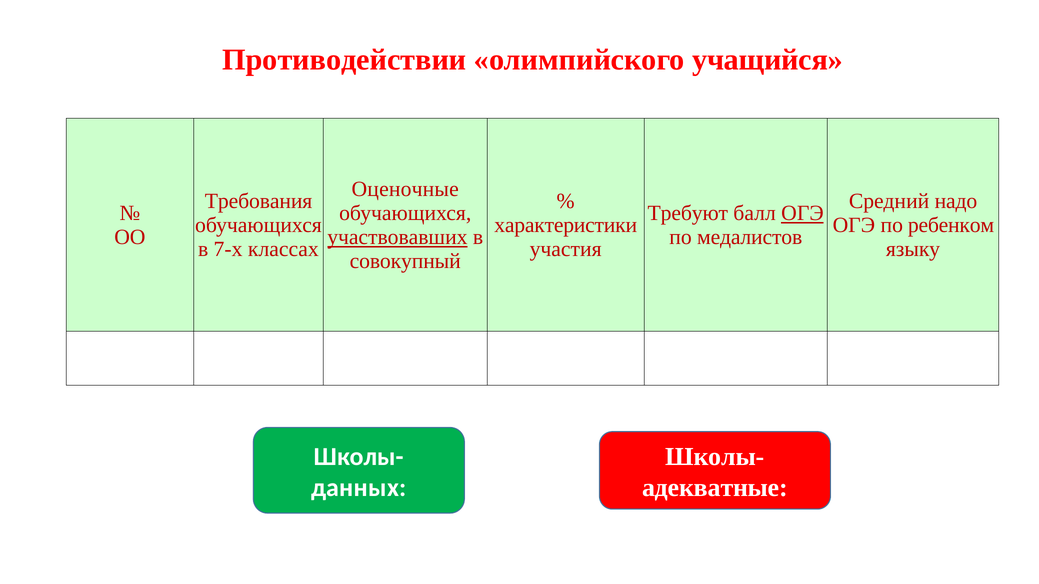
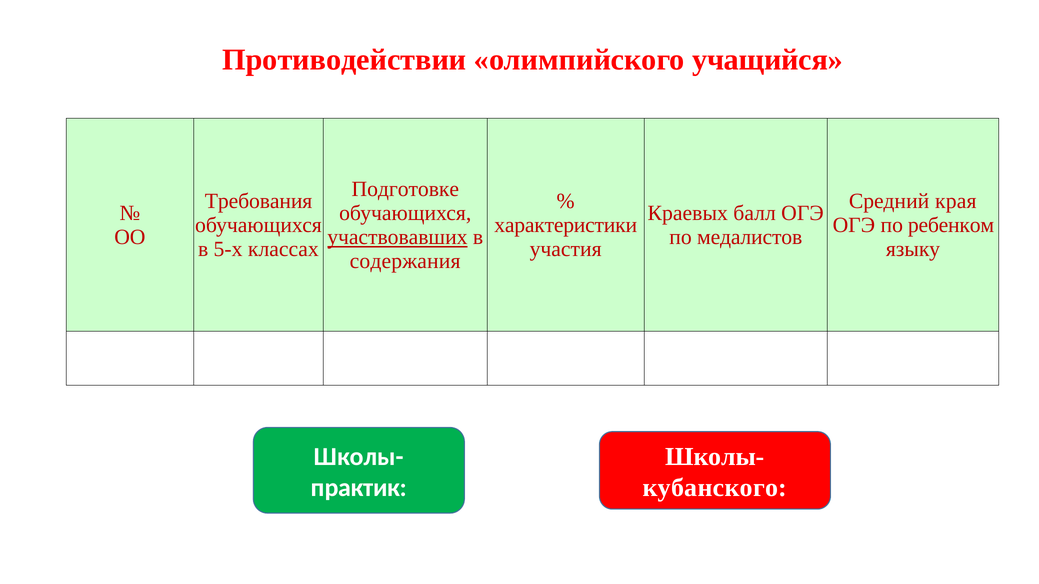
Оценочные: Оценочные -> Подготовке (405, 189)
надо: надо -> края (956, 201)
Требуют: Требуют -> Краевых (688, 213)
ОГЭ underline: present -> none (802, 213)
7-х: 7-х -> 5-х (228, 250)
совокупный: совокупный -> содержания (405, 262)
адекватные: адекватные -> кубанского (715, 488)
данных: данных -> практик (359, 488)
